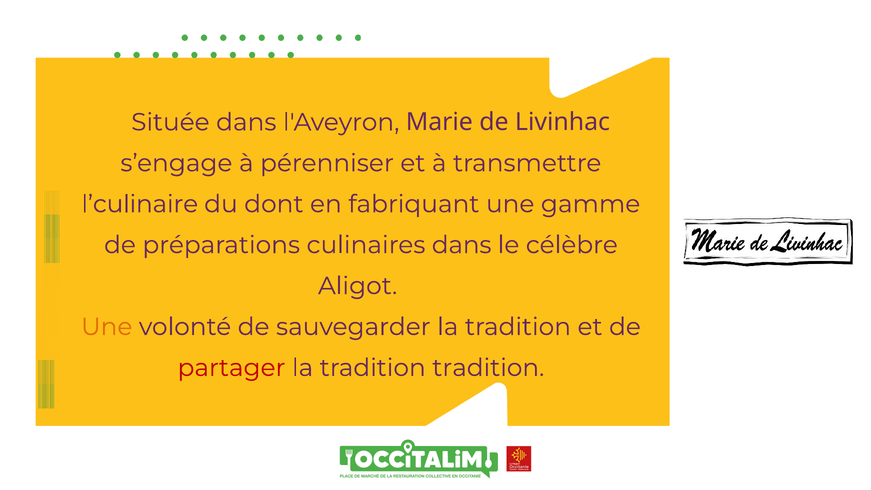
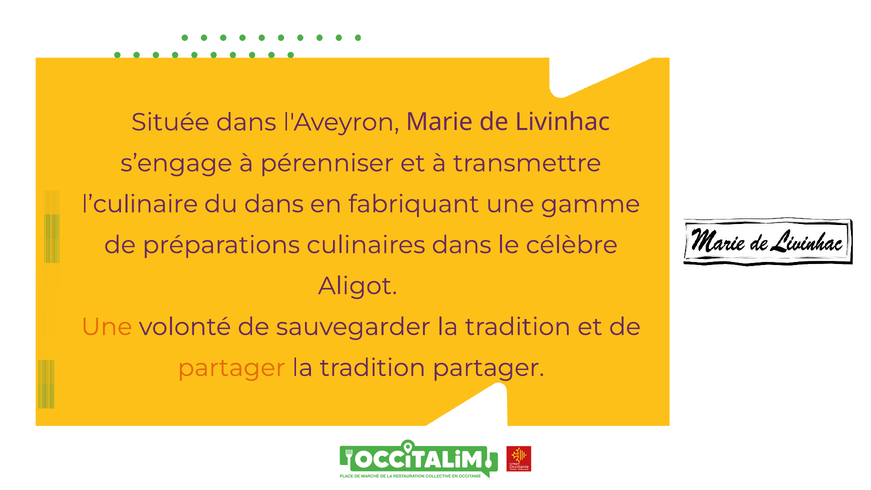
du dont: dont -> dans (274, 204)
partager colour: red -> orange (231, 368)
tradition tradition: tradition -> partager (488, 368)
